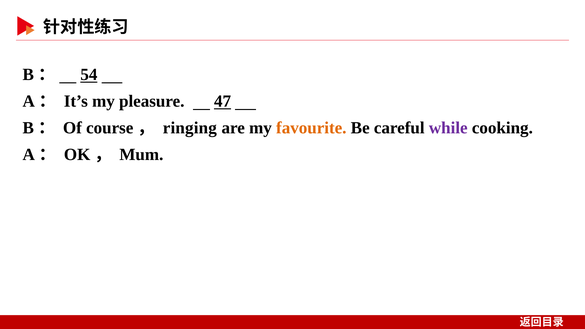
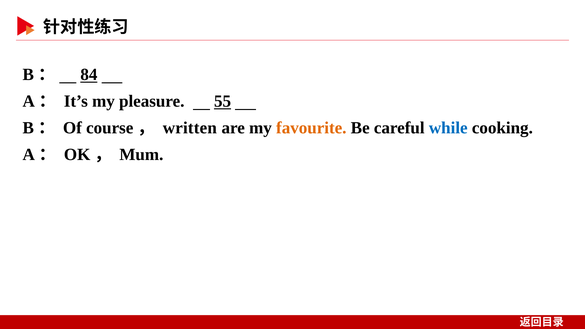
54: 54 -> 84 (89, 75)
47: 47 -> 55 (223, 101)
ringing: ringing -> written (190, 128)
while colour: purple -> blue (448, 128)
